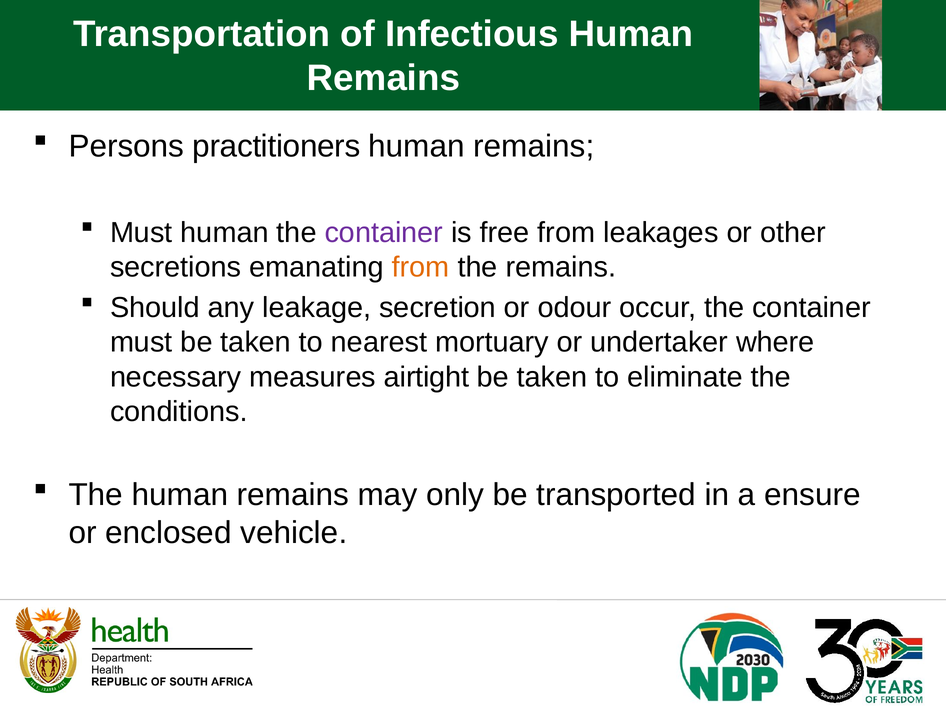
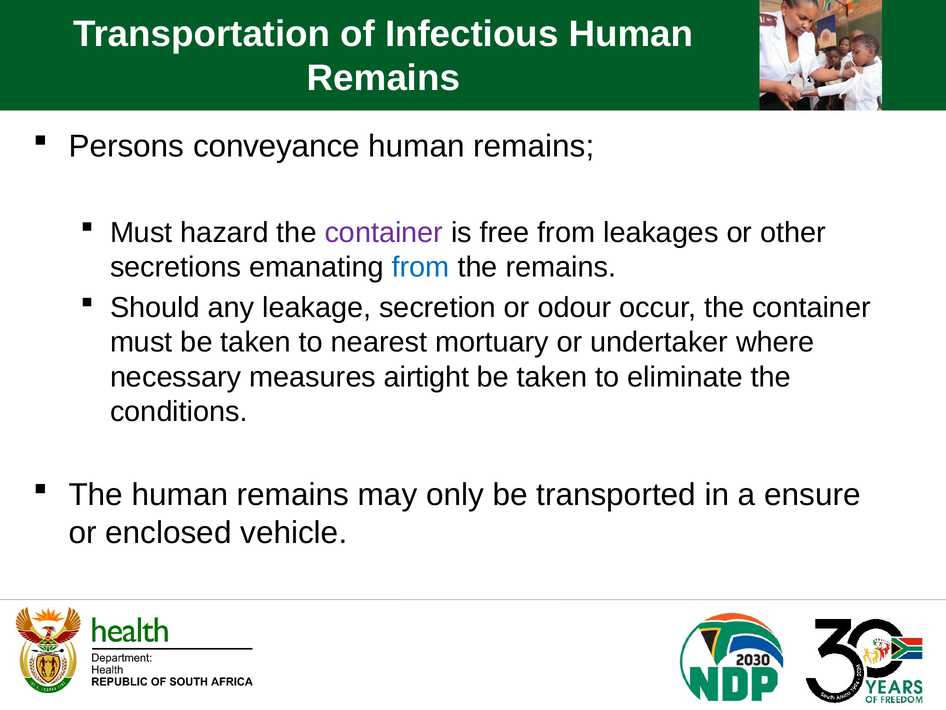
practitioners: practitioners -> conveyance (276, 146)
Must human: human -> hazard (225, 232)
from colour: orange -> blue (421, 267)
